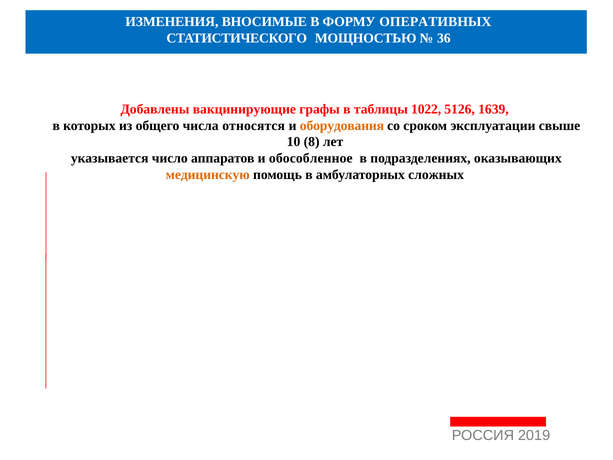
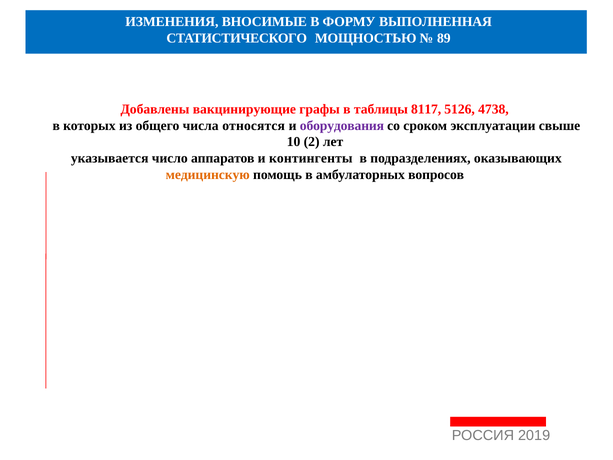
ОПЕРАТИВНЫХ: ОПЕРАТИВНЫХ -> ВЫПОЛНЕННАЯ (435, 22)
36: 36 -> 89 (444, 38)
1022: 1022 -> 8117 (426, 109)
1639: 1639 -> 4738 (493, 109)
оборудования colour: orange -> purple (342, 126)
8: 8 -> 2 (312, 142)
обособленное: обособленное -> контингенты (311, 158)
сложных: сложных -> вопросов (436, 175)
